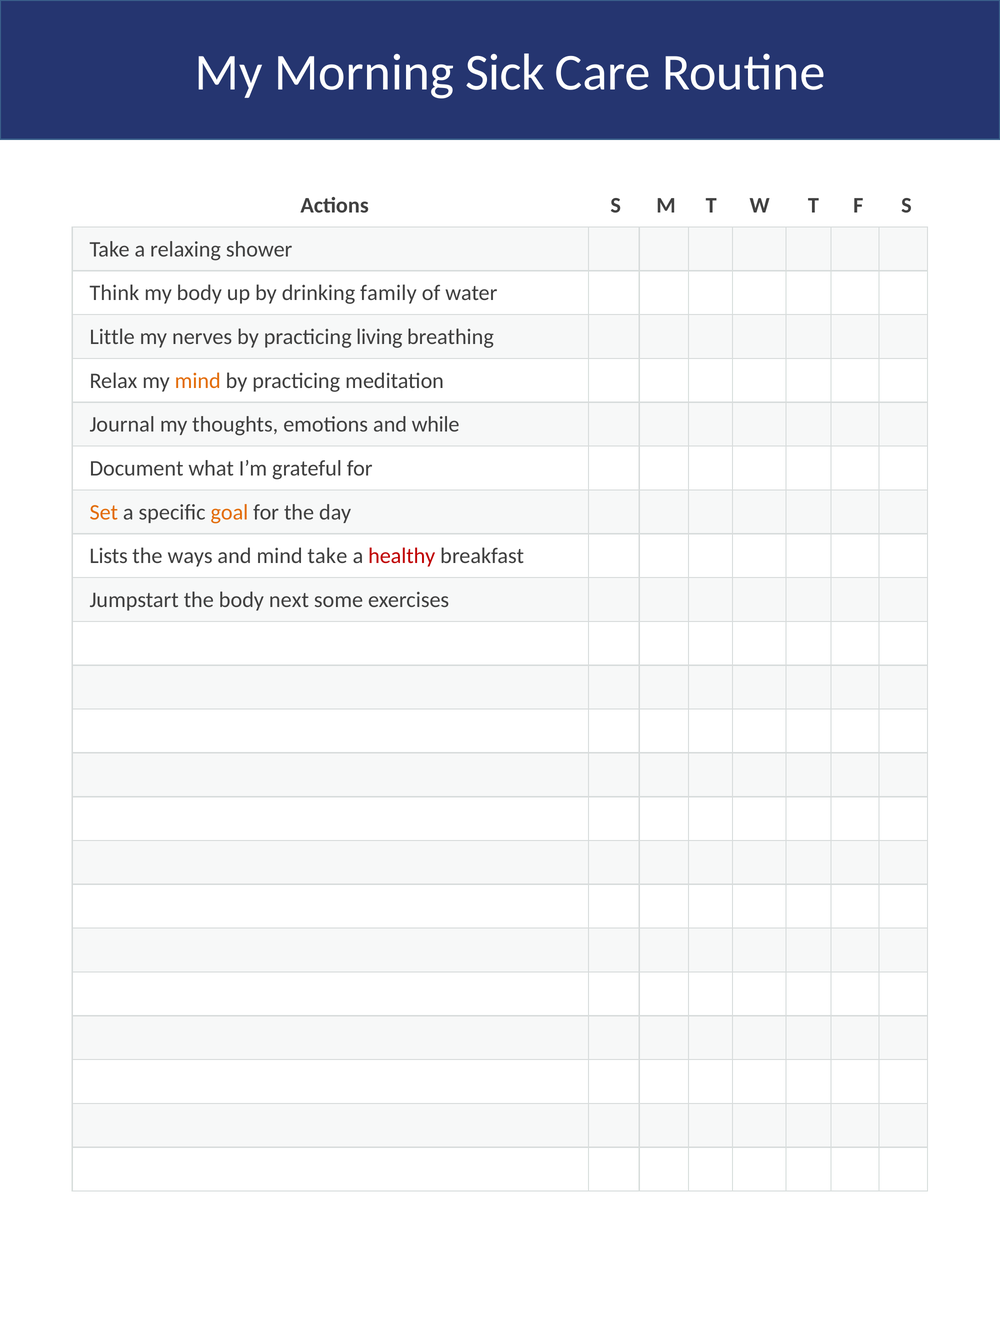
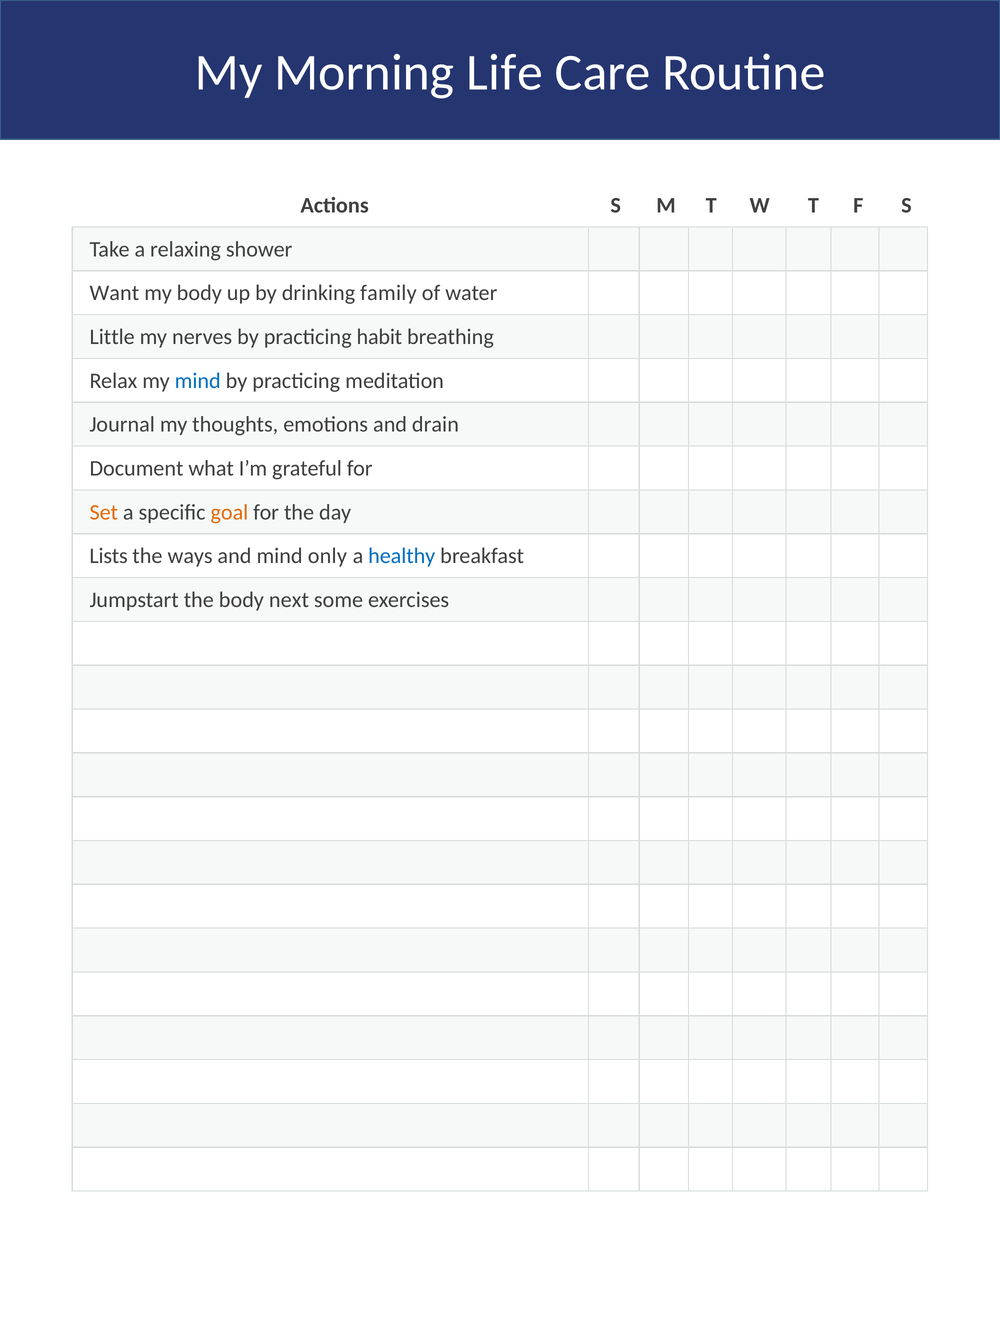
Sick: Sick -> Life (504, 73)
Think: Think -> Want (114, 293)
living: living -> habit (379, 337)
mind colour: orange -> blue (198, 381)
while: while -> drain (435, 425)
mind take: take -> only (327, 556)
healthy colour: red -> blue (402, 556)
